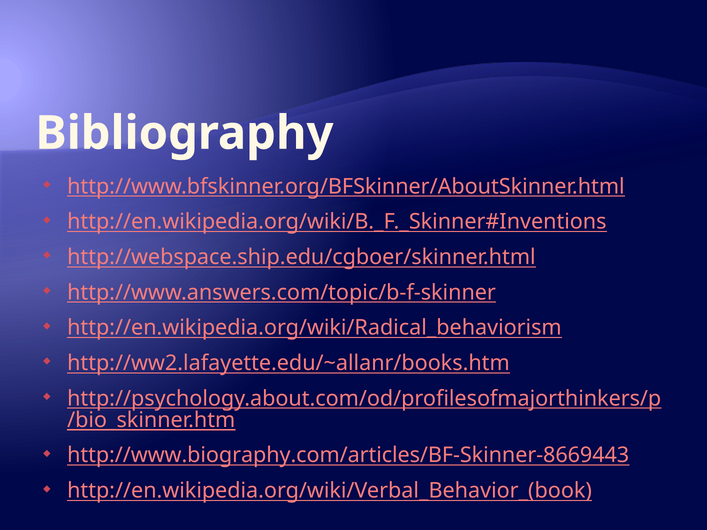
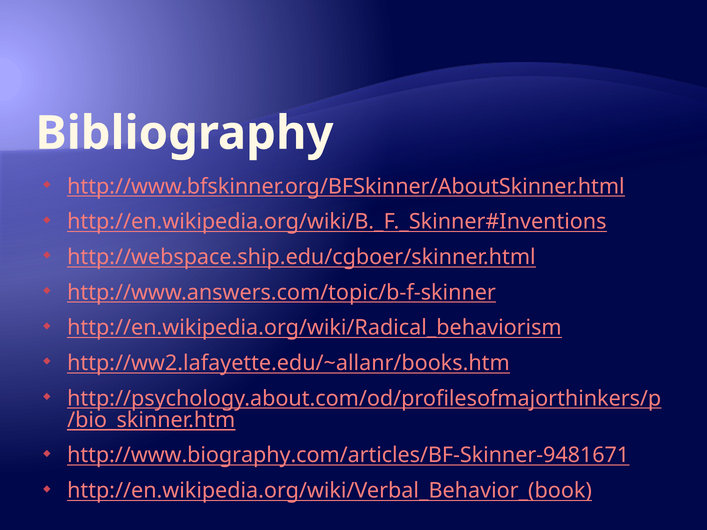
http://www.biography.com/articles/BF-Skinner-8669443: http://www.biography.com/articles/BF-Skinner-8669443 -> http://www.biography.com/articles/BF-Skinner-9481671 (348, 456)
